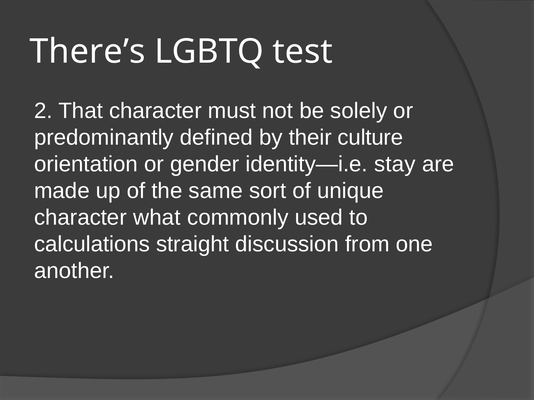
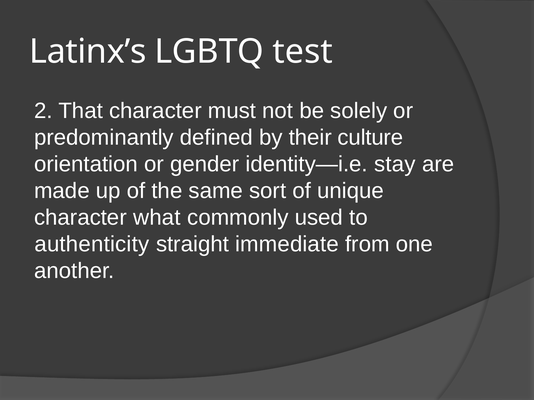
There’s: There’s -> Latinx’s (88, 52)
calculations: calculations -> authenticity (92, 244)
discussion: discussion -> immediate (287, 244)
